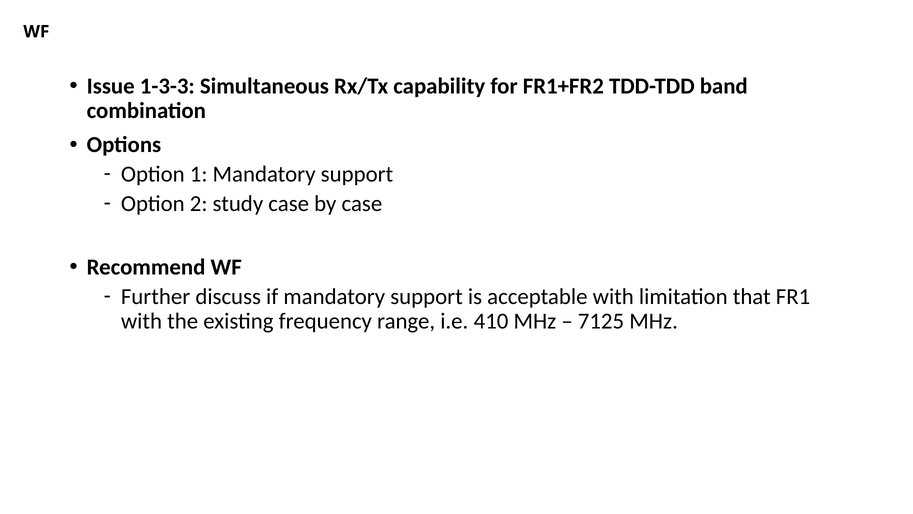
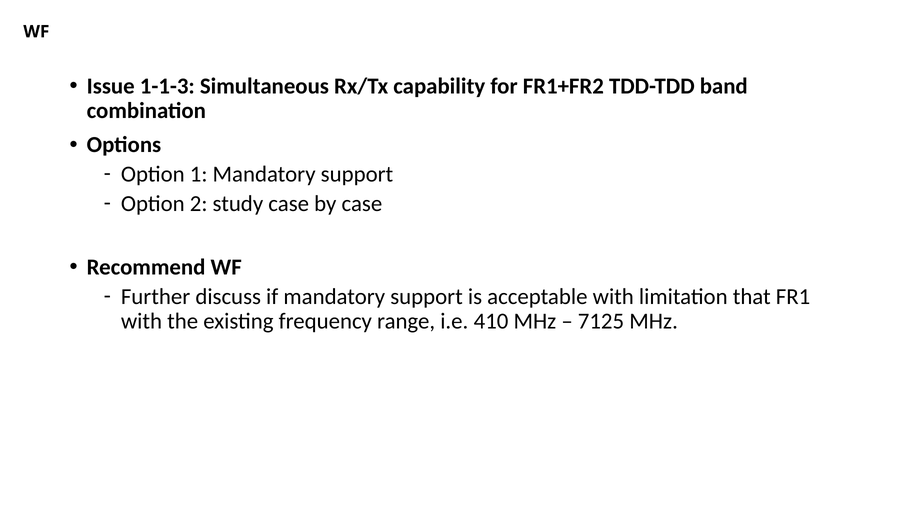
1-3-3: 1-3-3 -> 1-1-3 (167, 86)
